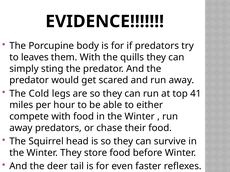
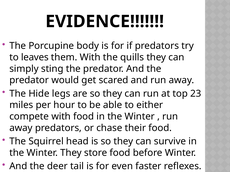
Cold: Cold -> Hide (39, 94)
41: 41 -> 23 (196, 94)
